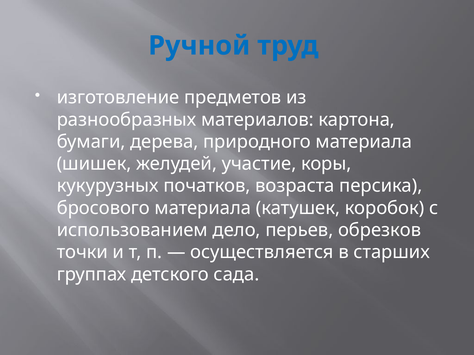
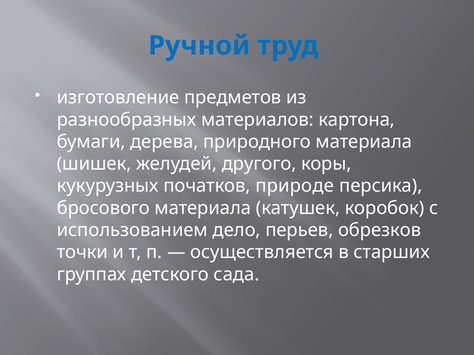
участие: участие -> другого (259, 164)
возраста: возраста -> природе (295, 186)
